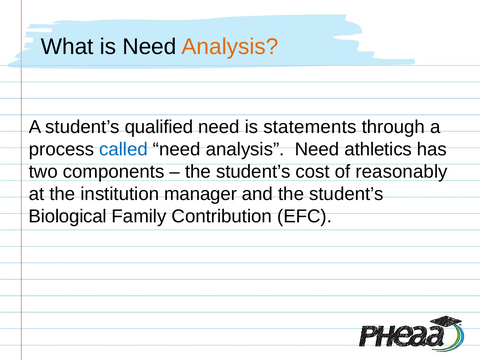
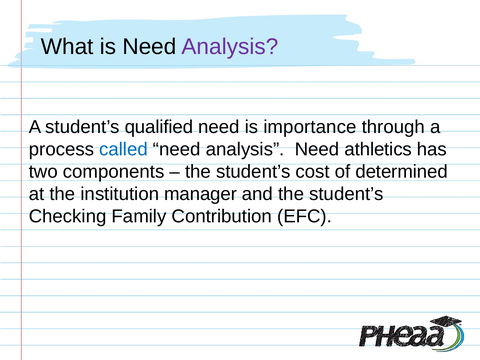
Analysis colour: orange -> purple (230, 47)
statements: statements -> importance (310, 127)
reasonably: reasonably -> determined (402, 172)
Biological: Biological -> Checking (68, 216)
